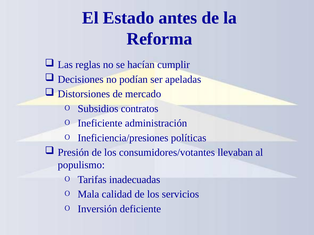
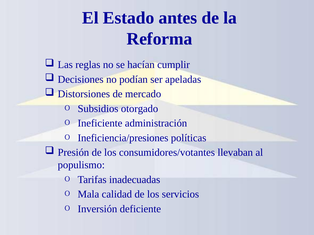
contratos: contratos -> otorgado (140, 109)
